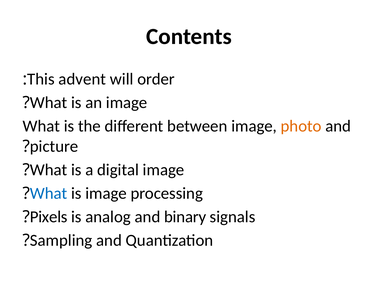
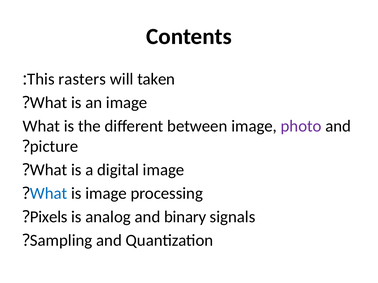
advent: advent -> rasters (82, 79)
order: order -> taken (156, 79)
photo colour: orange -> purple (301, 126)
